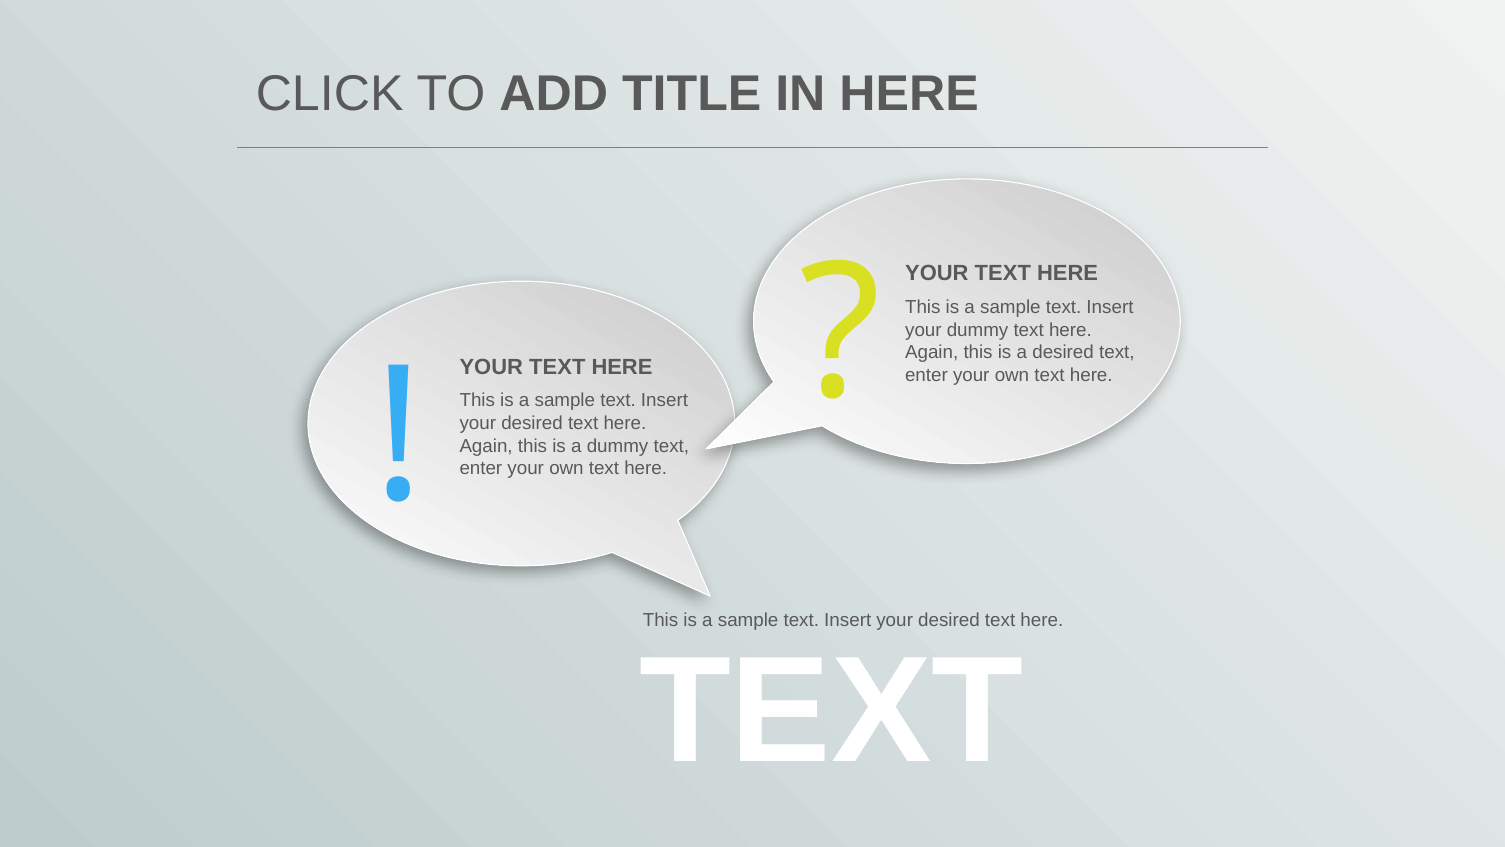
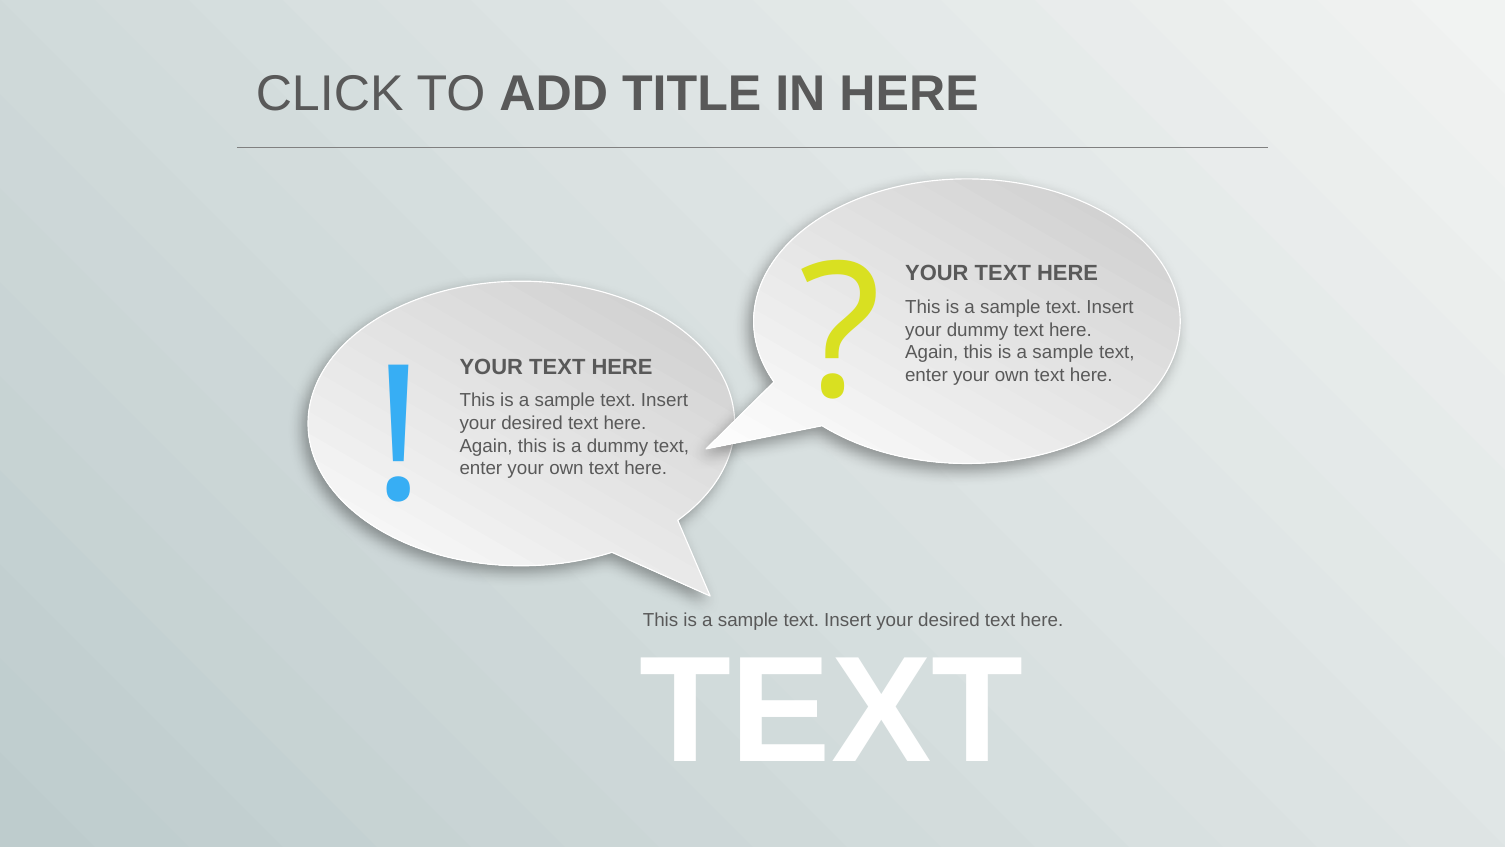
desired: desired -> sample (1063, 352)
